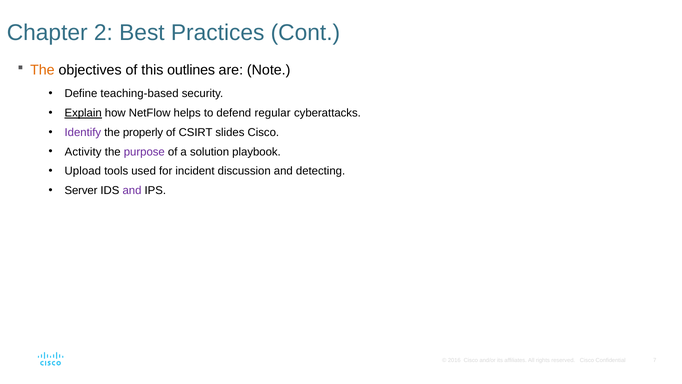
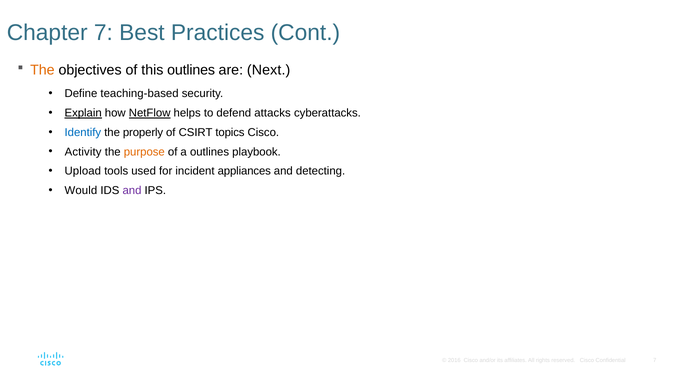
Chapter 2: 2 -> 7 (103, 33)
Note: Note -> Next (269, 70)
NetFlow underline: none -> present (150, 113)
regular: regular -> attacks (273, 113)
Identify colour: purple -> blue (83, 132)
slides: slides -> topics (230, 132)
purpose colour: purple -> orange (144, 152)
a solution: solution -> outlines (210, 152)
discussion: discussion -> appliances (244, 171)
Server: Server -> Would (81, 190)
